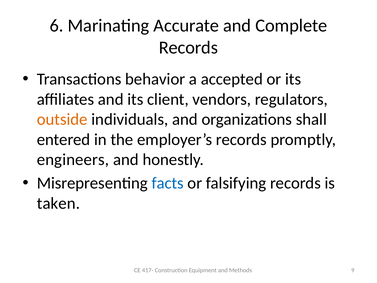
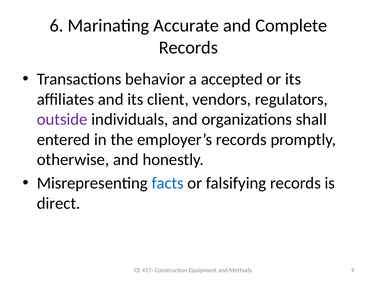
outside colour: orange -> purple (62, 119)
engineers: engineers -> otherwise (73, 160)
taken: taken -> direct (59, 203)
